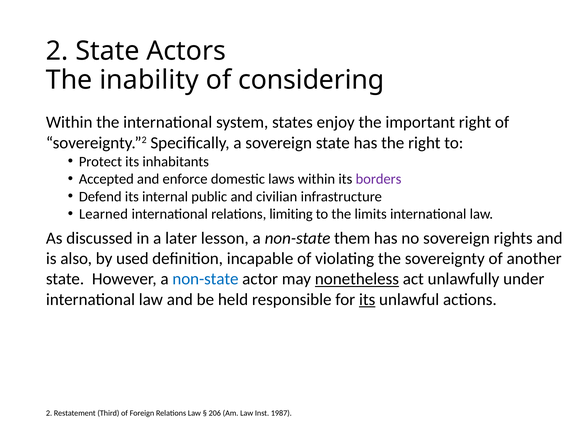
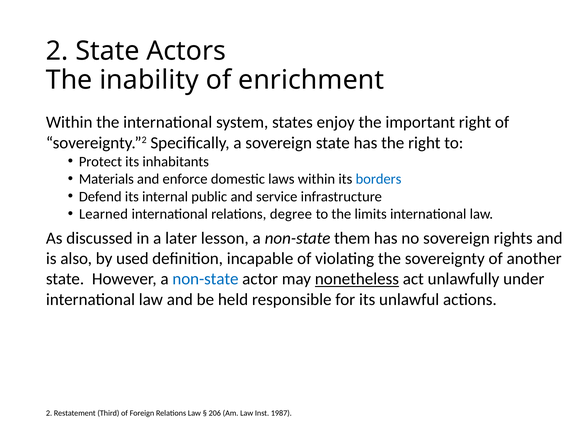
considering: considering -> enrichment (311, 80)
Accepted: Accepted -> Materials (106, 179)
borders colour: purple -> blue (379, 179)
civilian: civilian -> service (277, 197)
limiting: limiting -> degree (291, 214)
its underline: present -> none (367, 299)
